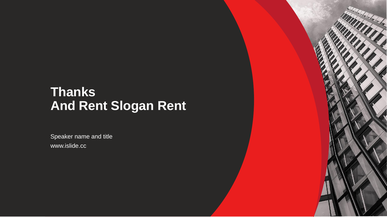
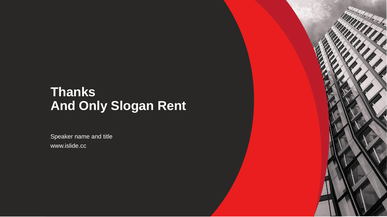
And Rent: Rent -> Only (93, 106)
